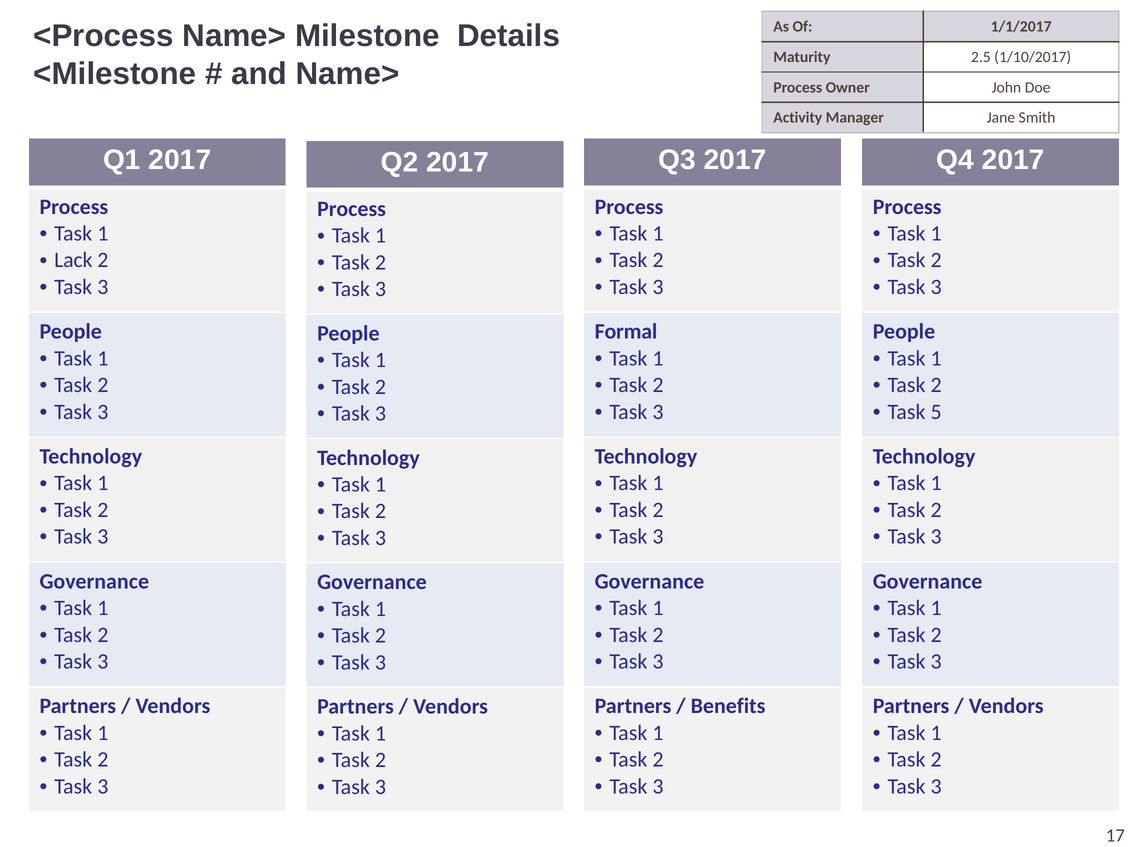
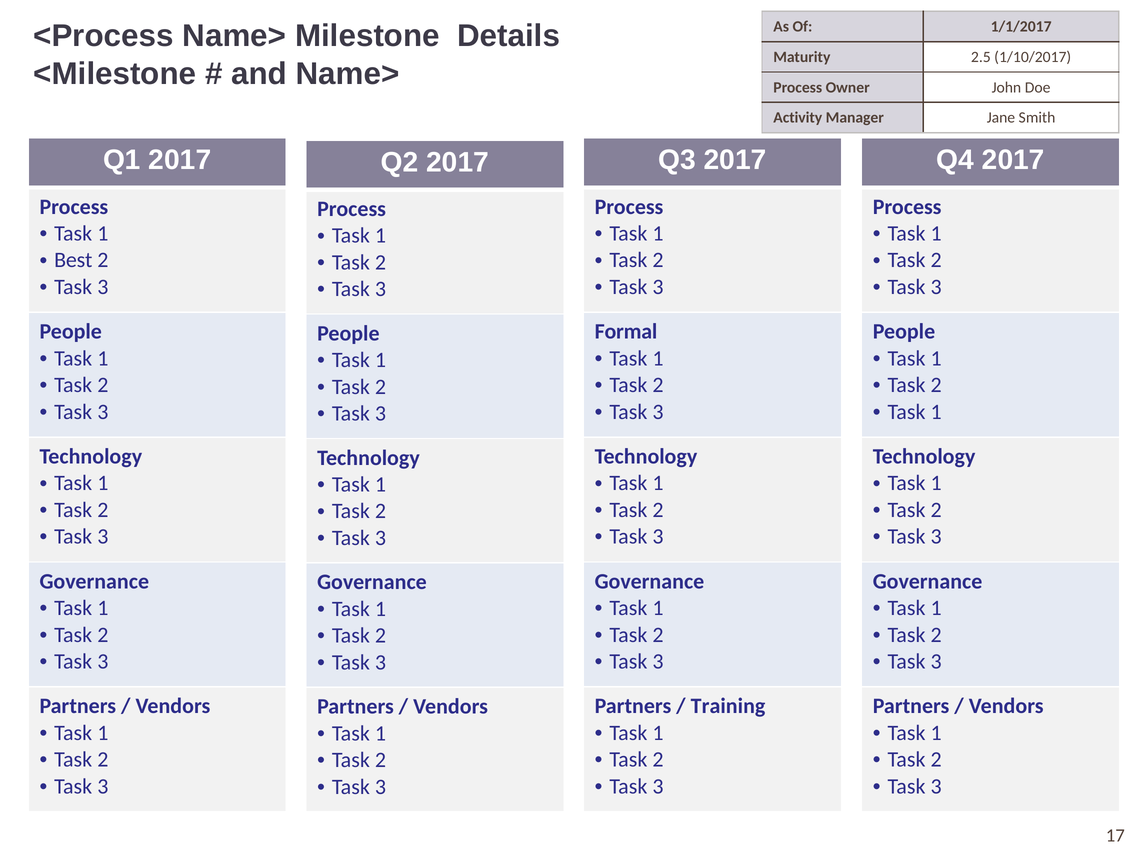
Lack: Lack -> Best (73, 260)
5: 5 -> 1 (936, 412)
Benefits: Benefits -> Training (728, 706)
